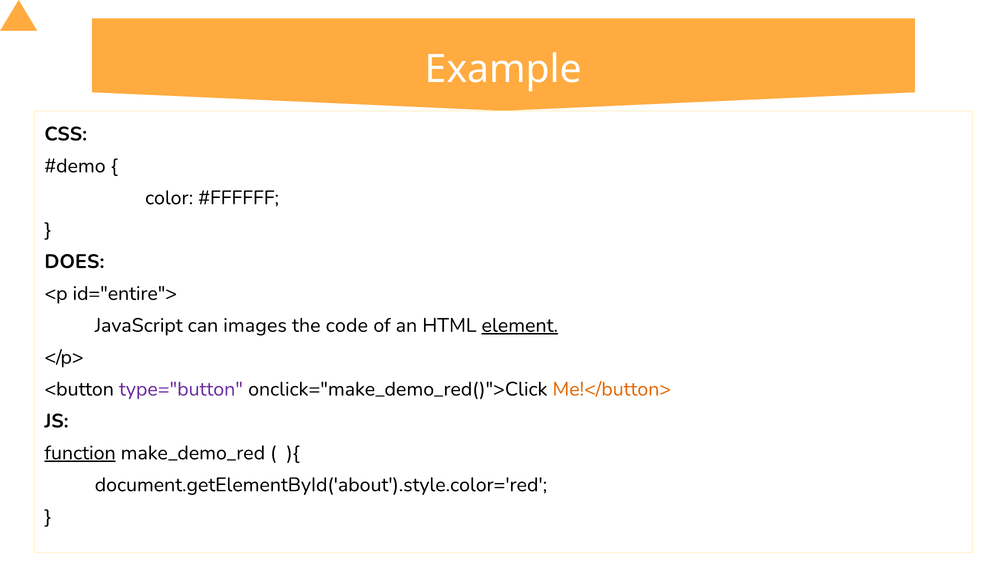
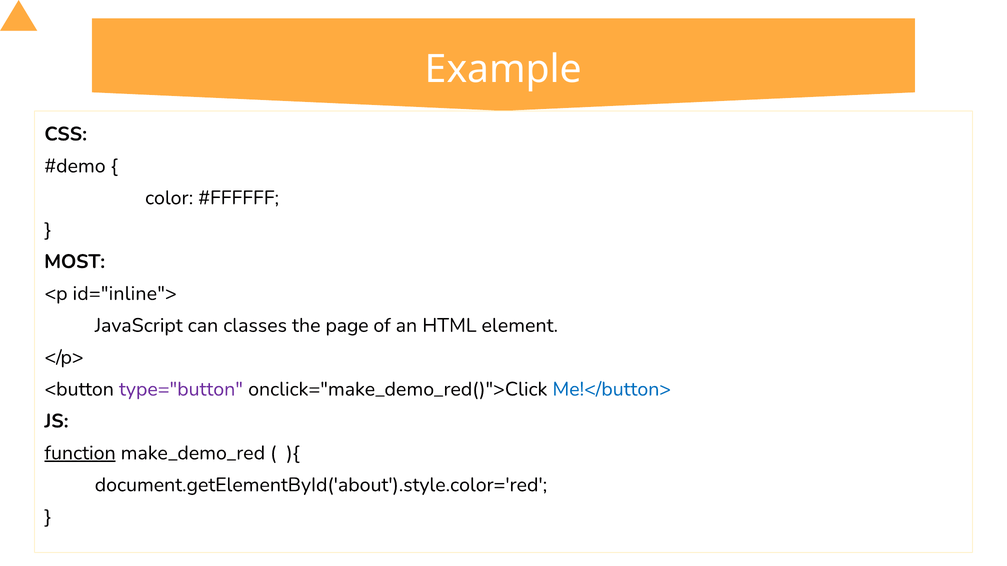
DOES: DOES -> MOST (75, 262)
id="entire">: id="entire"> -> id="inline"> (125, 294)
images: images -> classes (255, 326)
code: code -> page (347, 326)
element underline: present -> none (520, 326)
Me!</button> colour: orange -> blue (612, 389)
